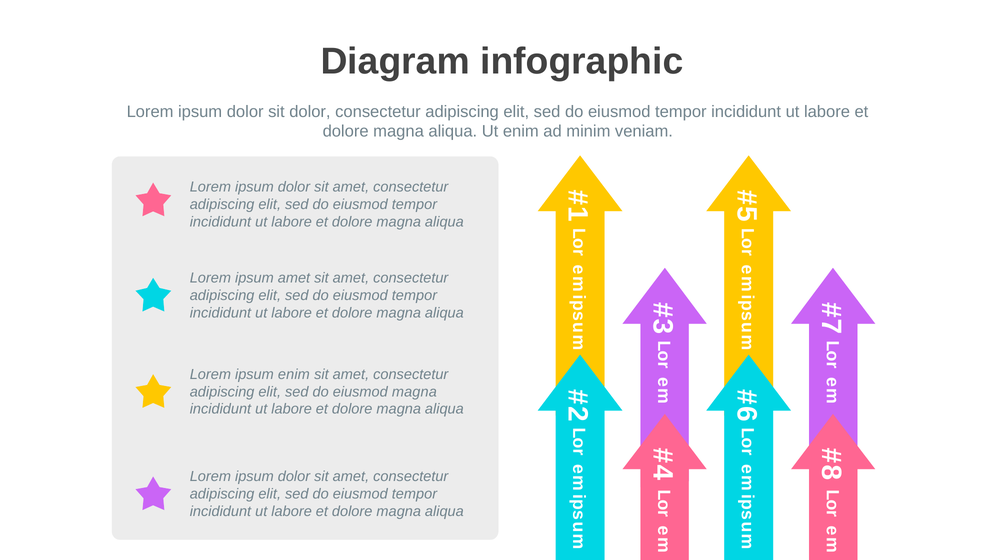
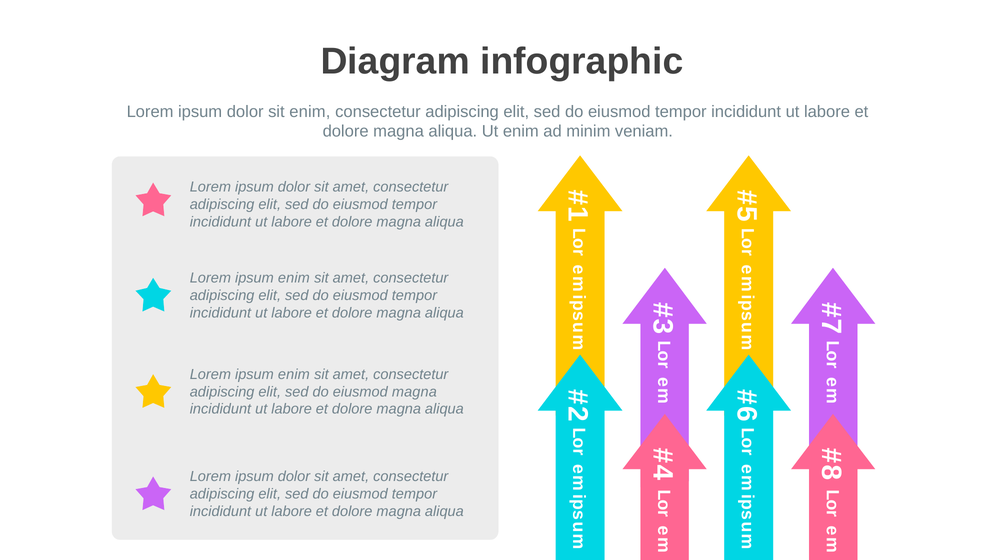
sit dolor: dolor -> enim (310, 112)
amet: amet -> enim (294, 278)
